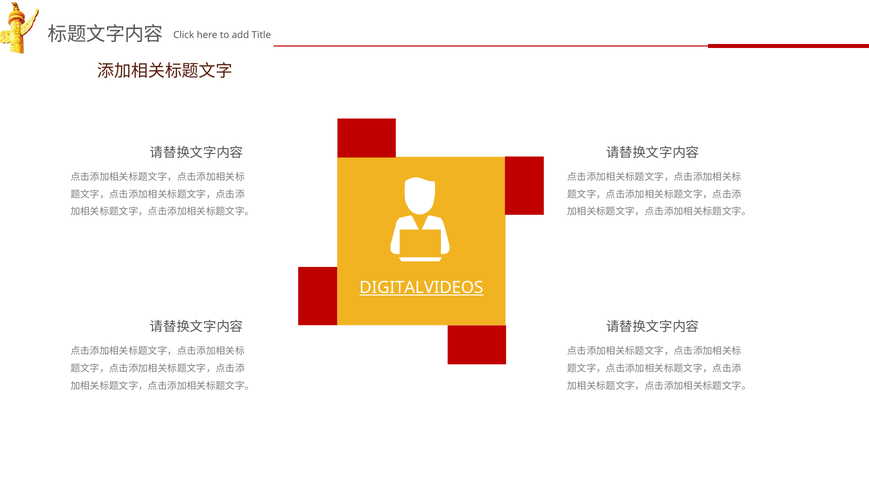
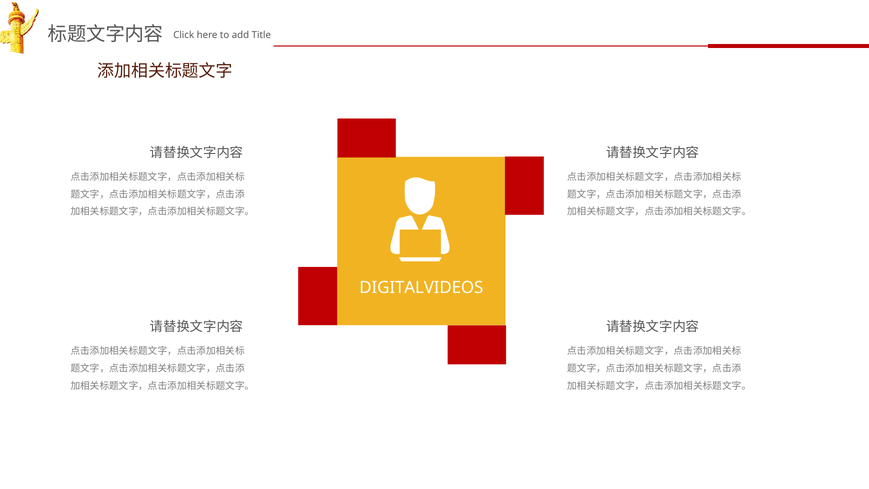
DIGITALVIDEOS underline: present -> none (421, 288)
